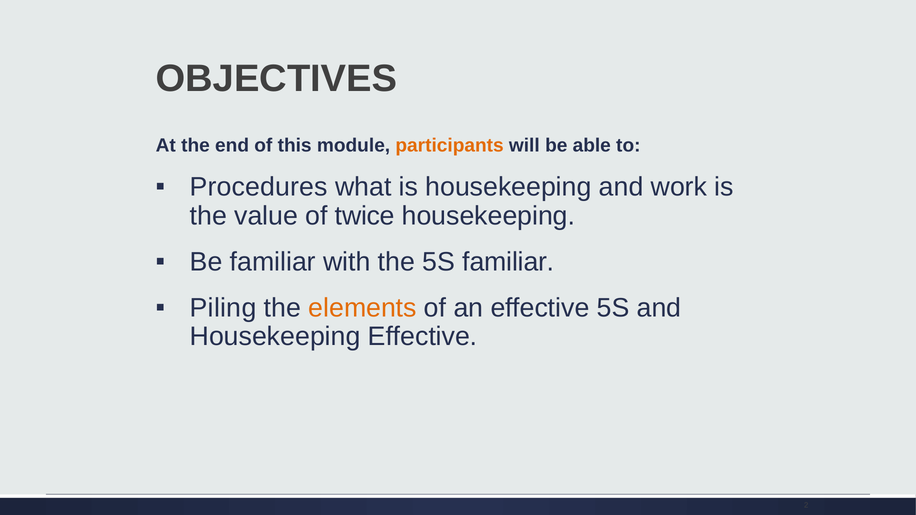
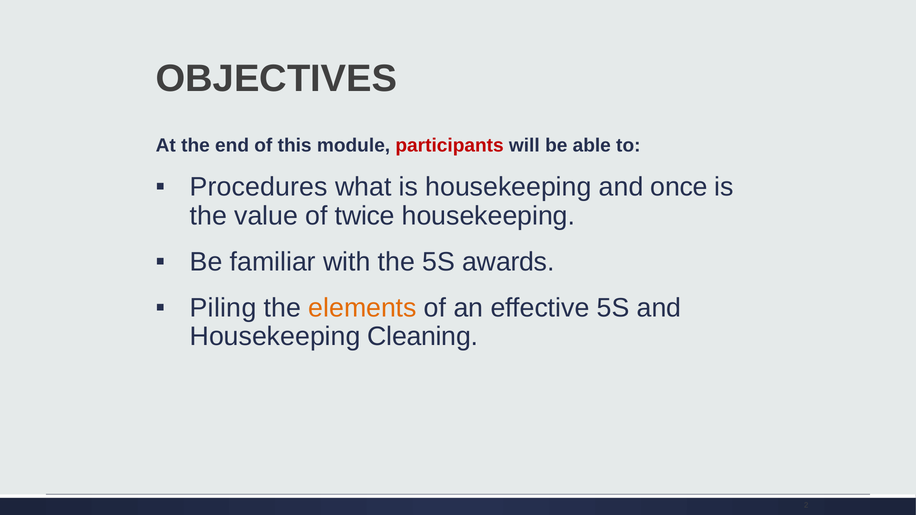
participants colour: orange -> red (450, 145)
work: work -> once (679, 187)
5S familiar: familiar -> awards (508, 262)
Housekeeping Effective: Effective -> Cleaning (423, 337)
